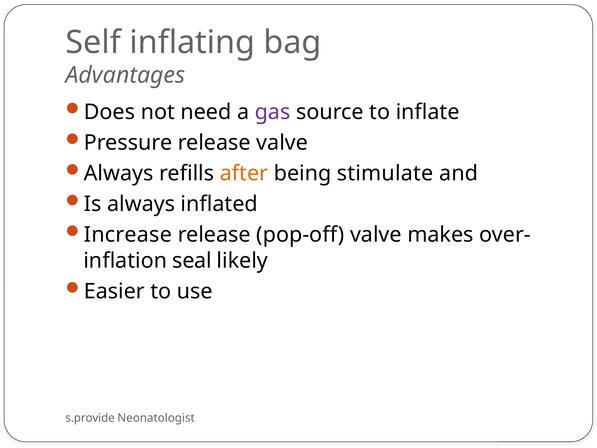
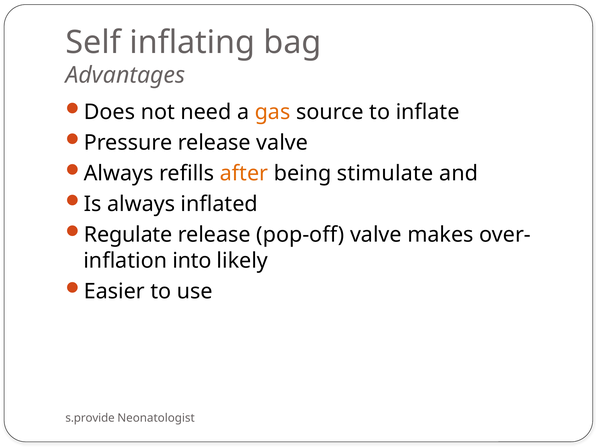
gas colour: purple -> orange (273, 112)
Increase: Increase -> Regulate (128, 235)
seal: seal -> into (192, 260)
